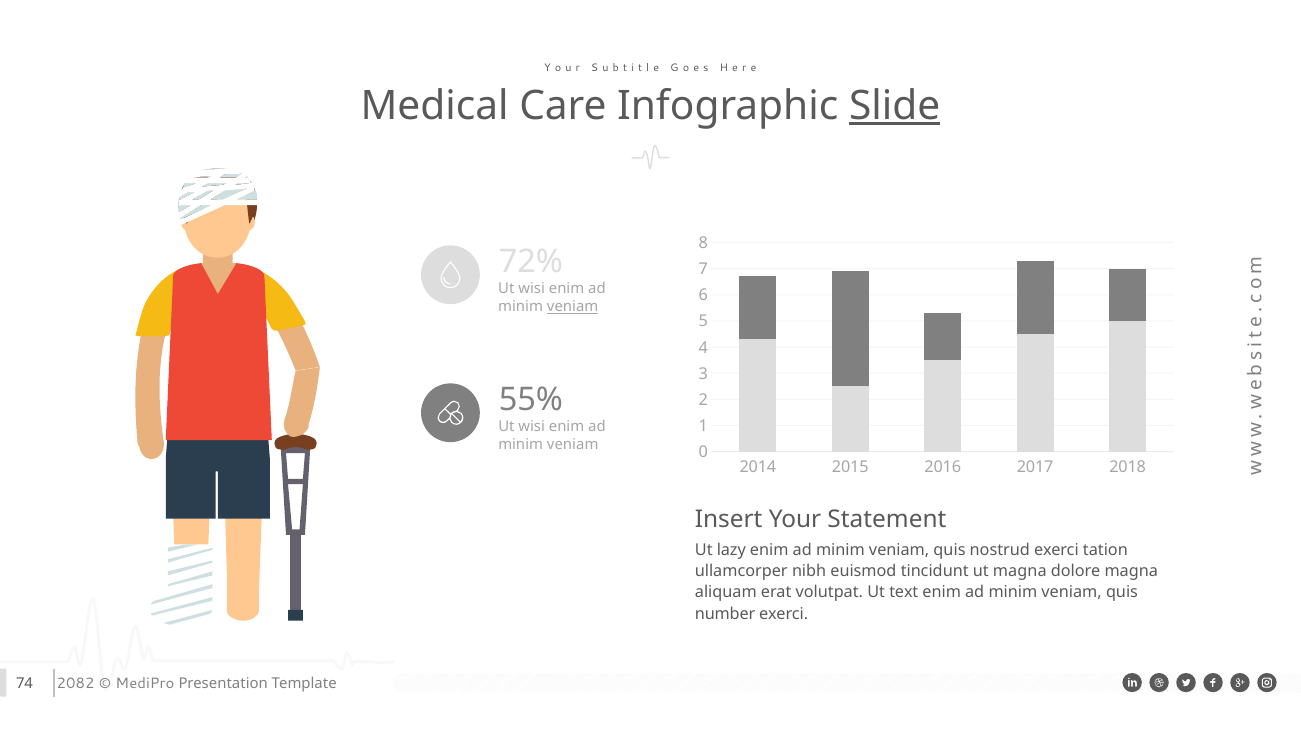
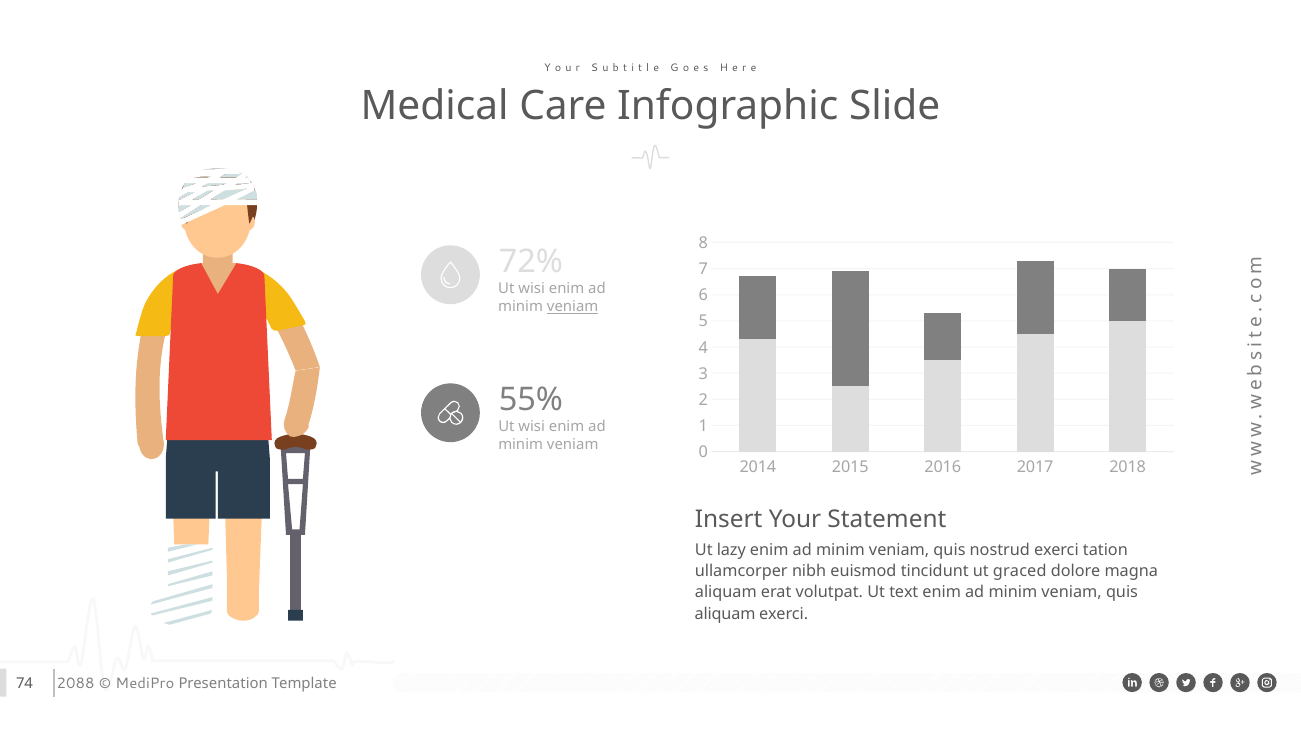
Slide underline: present -> none (895, 106)
ut magna: magna -> graced (1020, 571)
number: number -> aliquam (725, 614)
2082: 2082 -> 2088 (76, 683)
